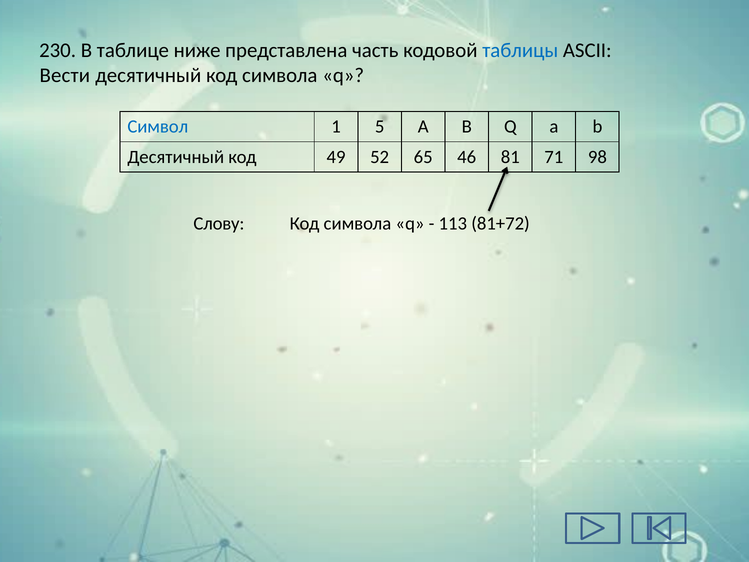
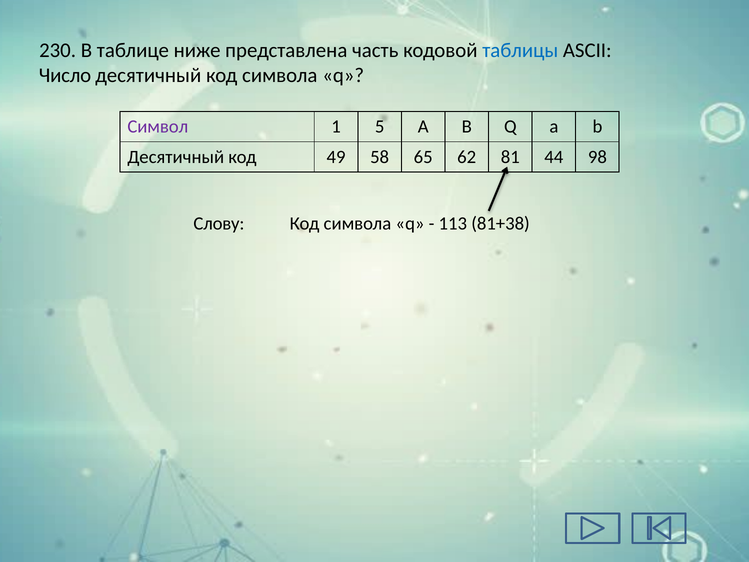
Вести: Вести -> Число (65, 75)
Символ colour: blue -> purple (158, 127)
52: 52 -> 58 (380, 157)
46: 46 -> 62 (467, 157)
71: 71 -> 44 (554, 157)
81+72: 81+72 -> 81+38 (501, 223)
